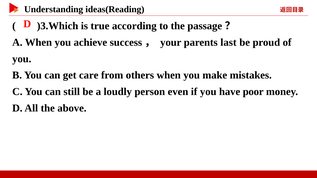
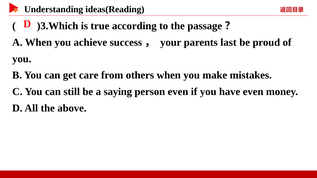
loudly: loudly -> saying (118, 92)
have poor: poor -> even (253, 92)
